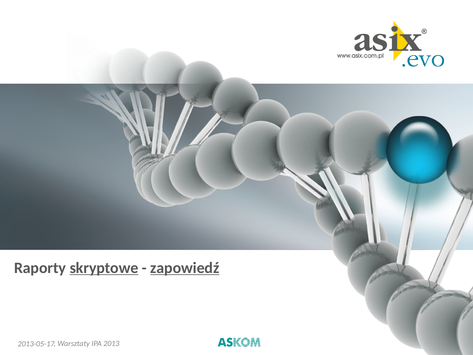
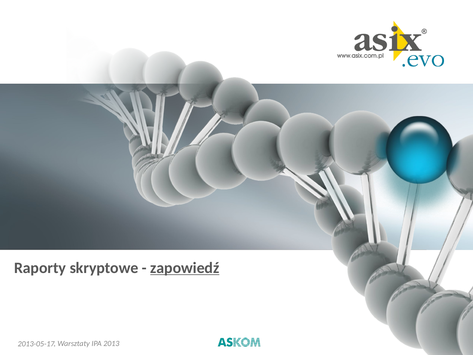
skryptowe underline: present -> none (104, 268)
